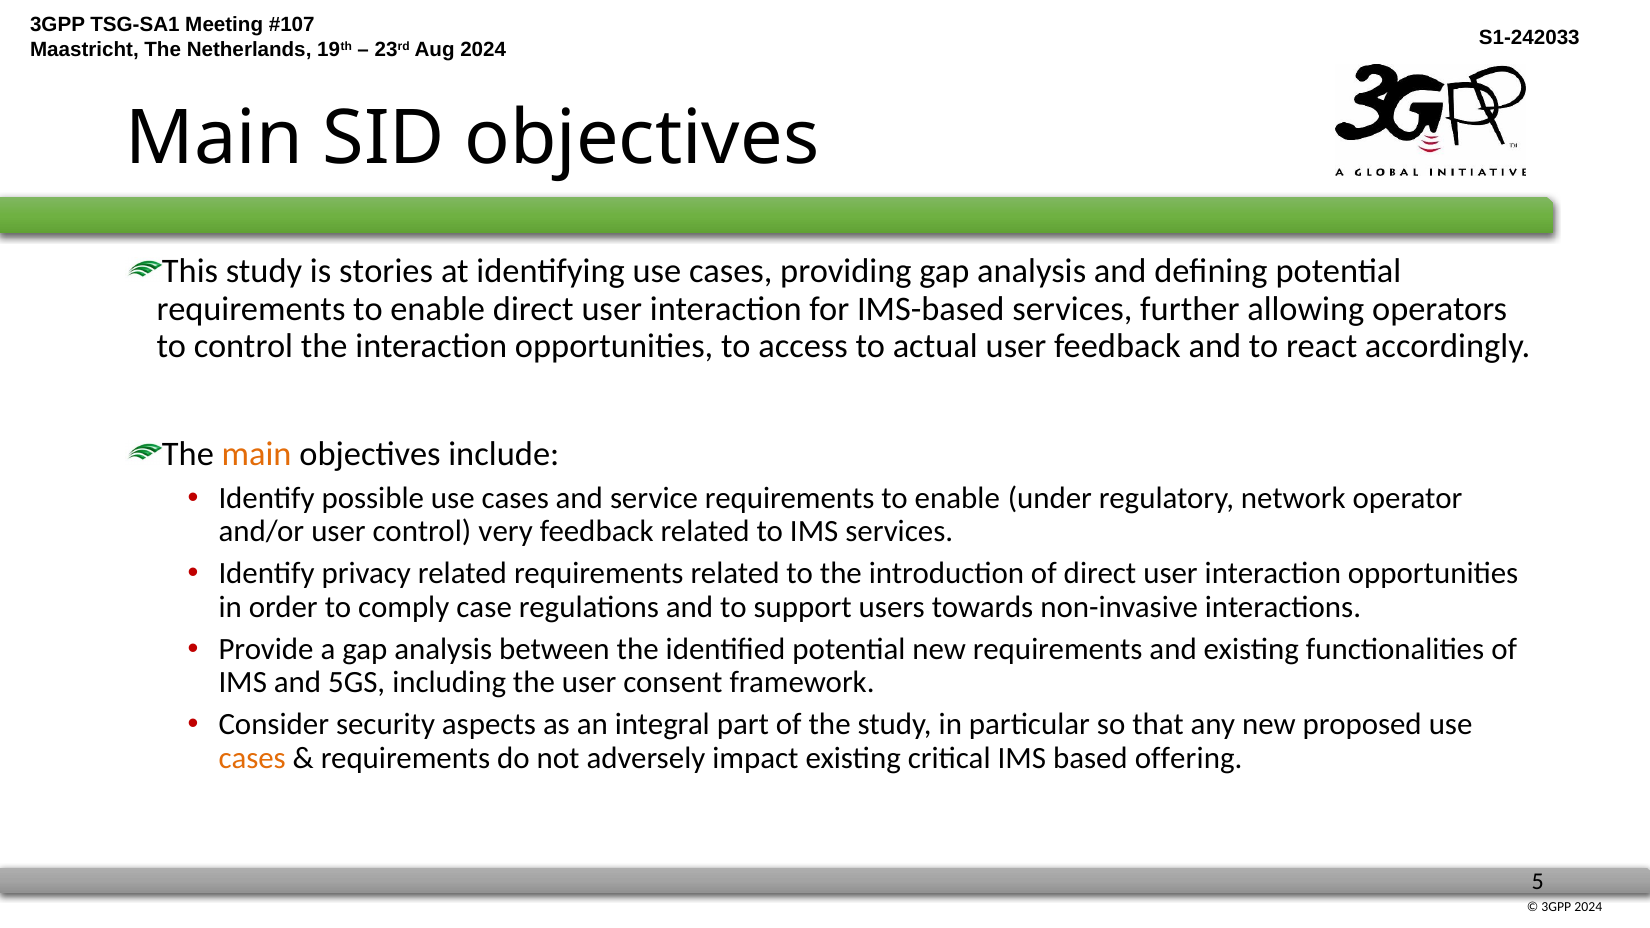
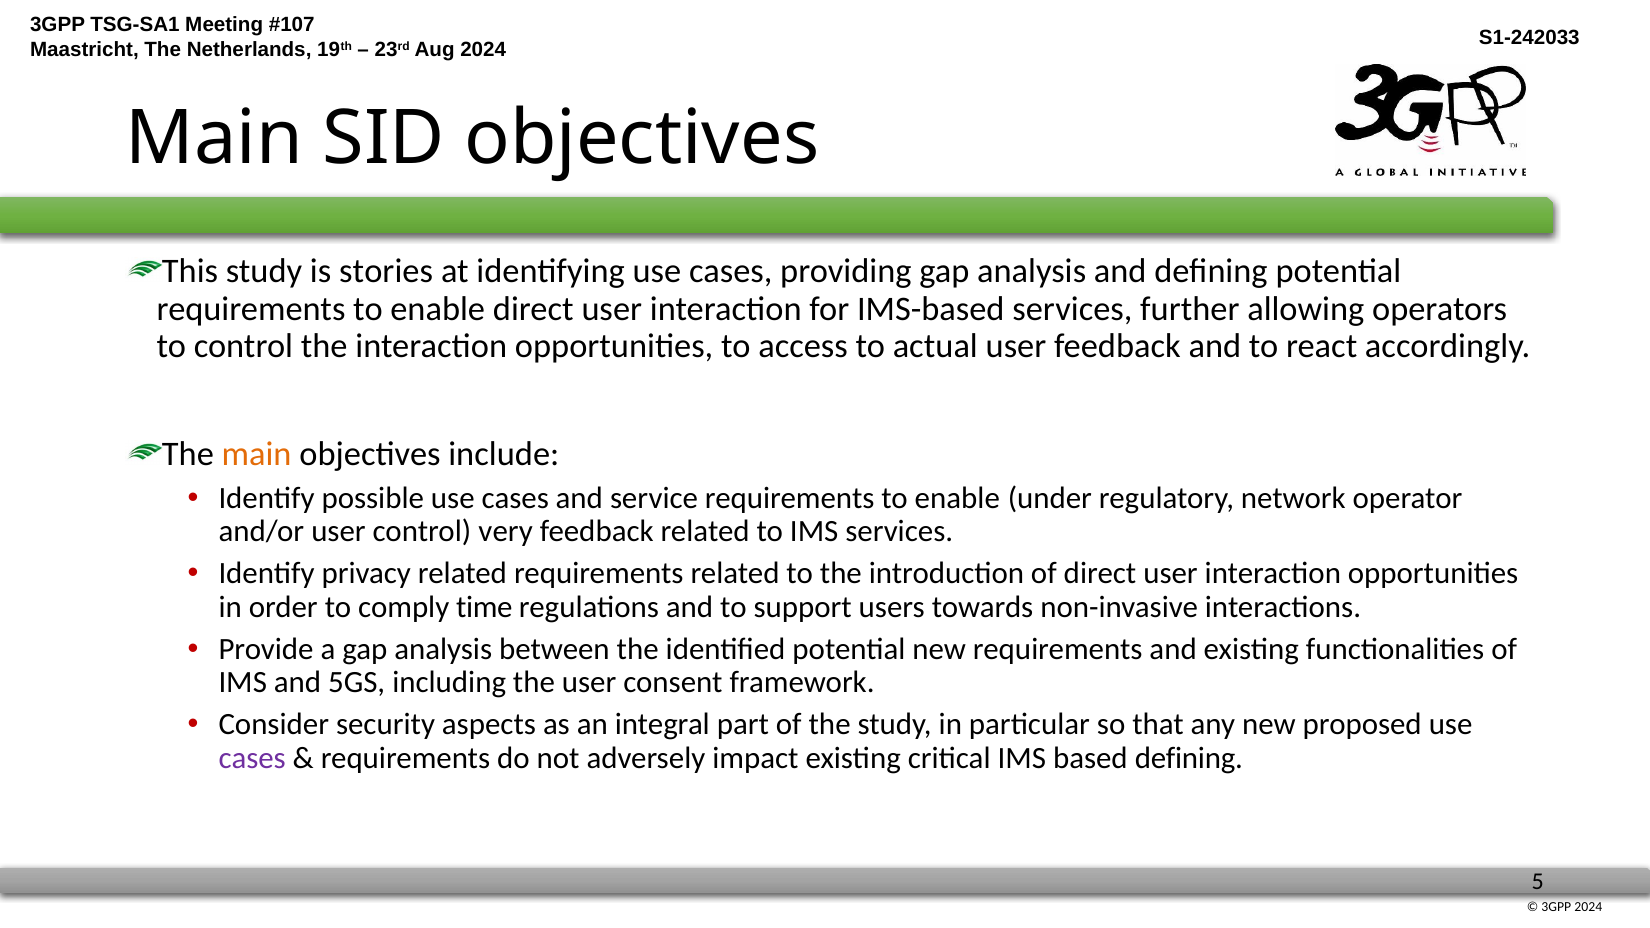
case: case -> time (484, 607)
cases colour: orange -> purple (252, 758)
based offering: offering -> defining (1189, 758)
